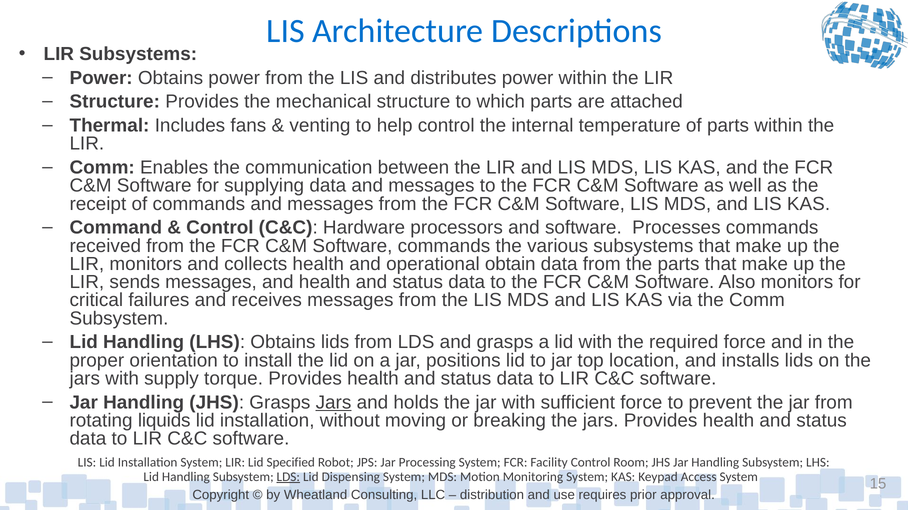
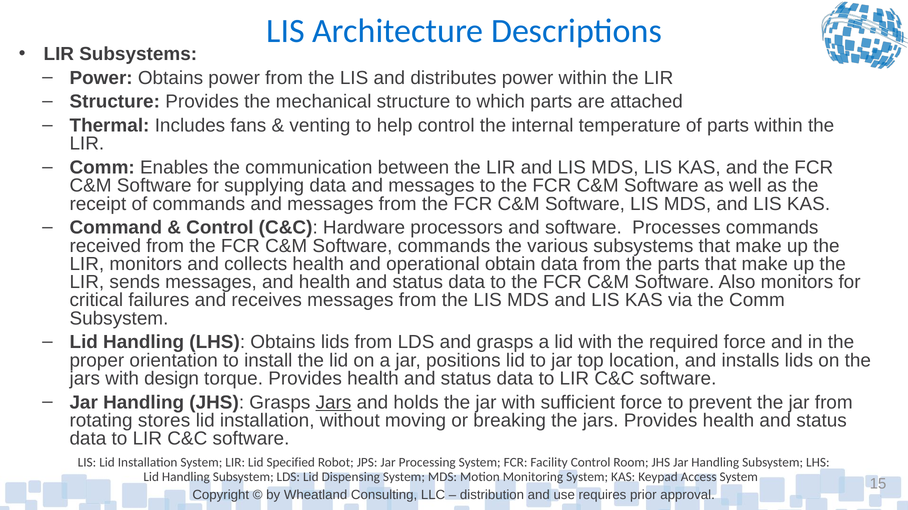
supply: supply -> design (172, 379)
liquids: liquids -> stores (164, 421)
LDS underline: present -> none (288, 477)
